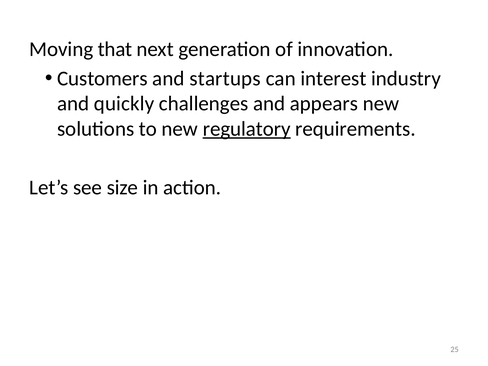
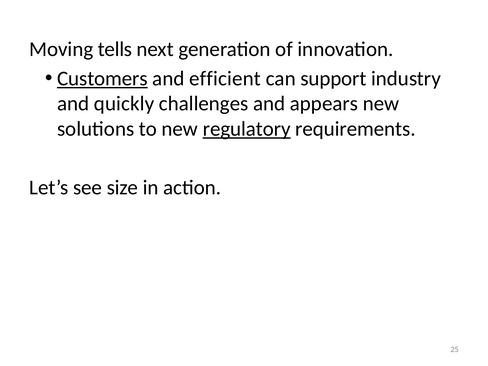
that: that -> tells (115, 49)
Customers underline: none -> present (102, 79)
startups: startups -> efficient (225, 79)
interest: interest -> support (333, 79)
